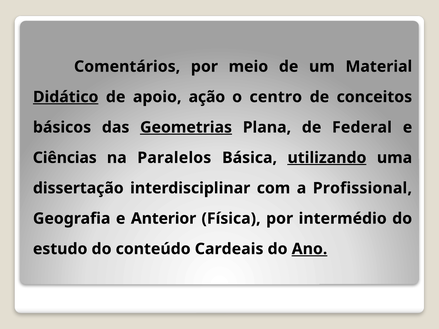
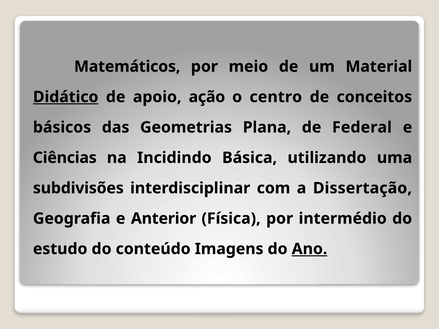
Comentários: Comentários -> Matemáticos (127, 67)
Geometrias underline: present -> none (186, 127)
Paralelos: Paralelos -> Incidindo (174, 158)
utilizando underline: present -> none (327, 158)
dissertação: dissertação -> subdivisões (78, 188)
Profissional: Profissional -> Dissertação (362, 188)
Cardeais: Cardeais -> Imagens (229, 249)
